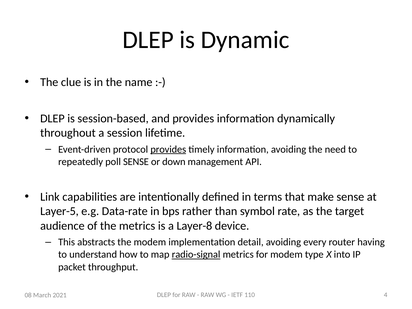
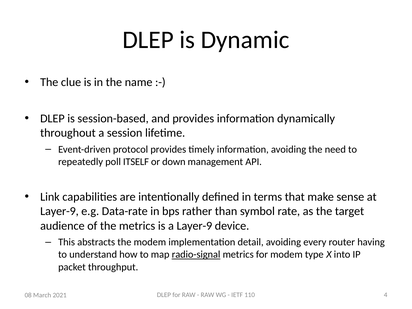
provides underline: present -> none (168, 149)
poll SENSE: SENSE -> ITSELF (136, 162)
Layer-5: Layer-5 -> Layer-9 (59, 211)
a Layer-8: Layer-8 -> Layer-9 (194, 226)
